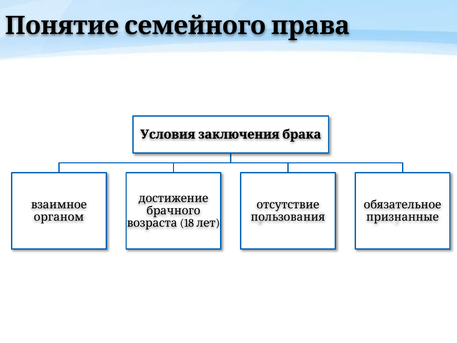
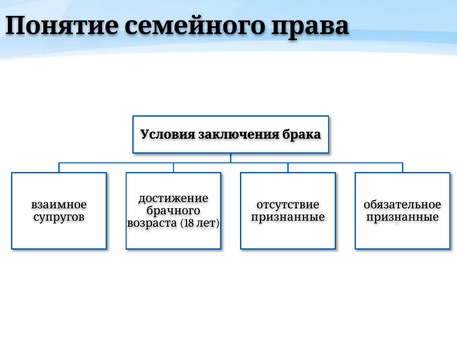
органом: органом -> супругов (59, 217)
пользования: пользования -> признанные (288, 217)
